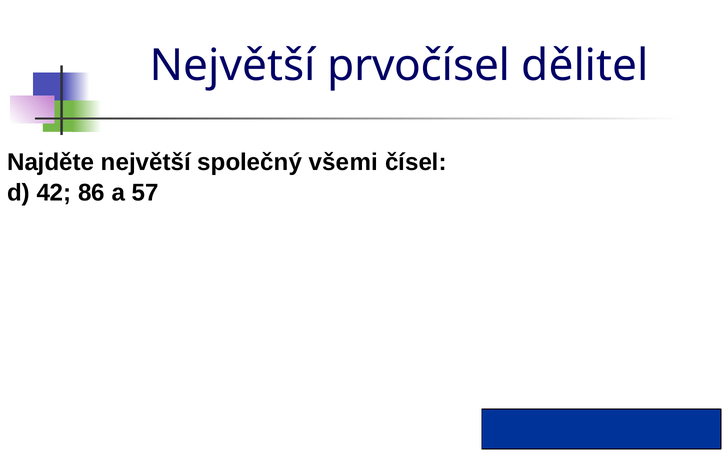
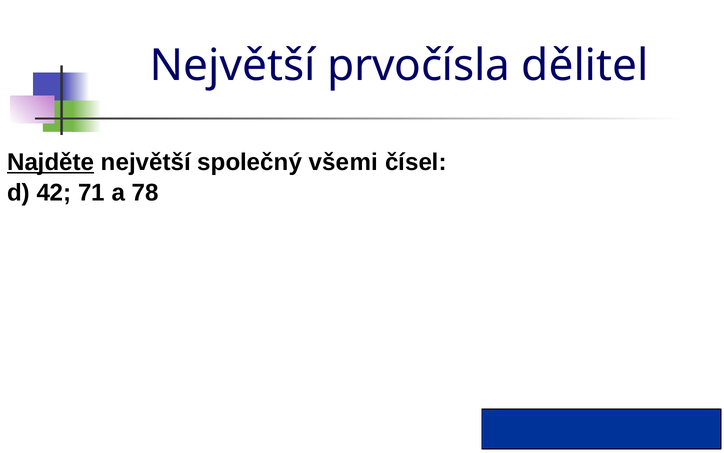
prvočísel: prvočísel -> prvočísla (419, 65)
Najděte underline: none -> present (51, 162)
86: 86 -> 71 (91, 192)
57: 57 -> 78 (145, 192)
